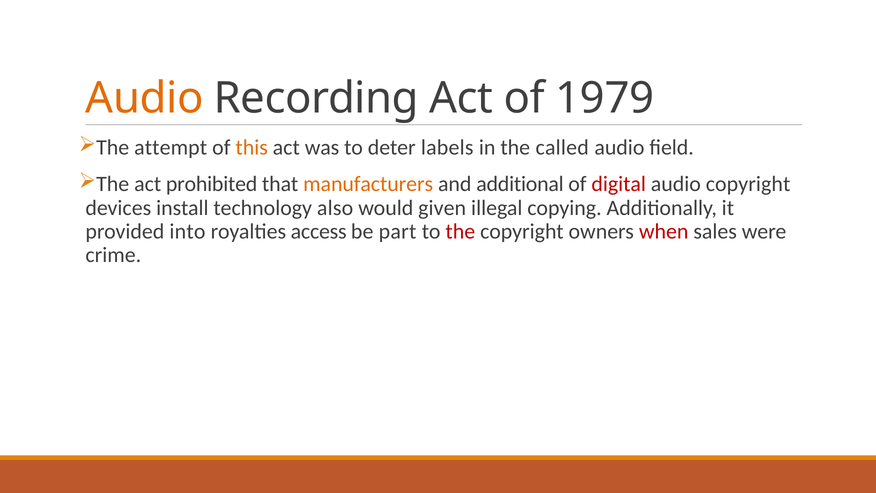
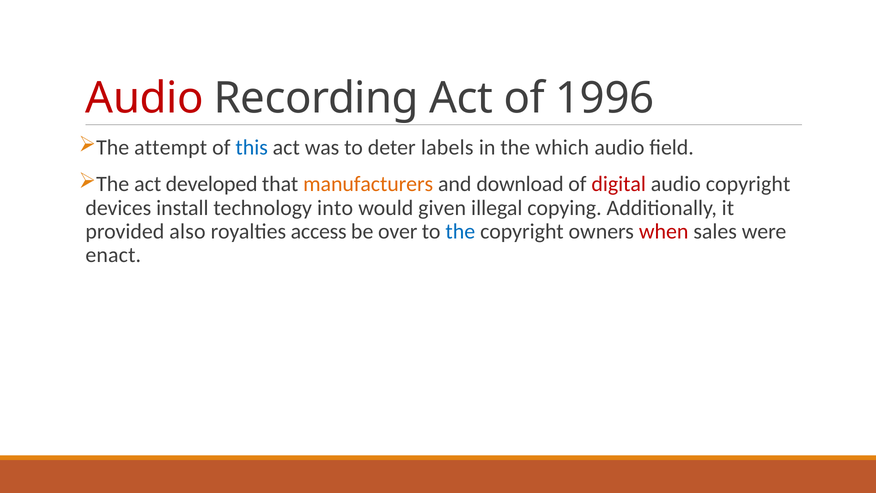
Audio colour: orange -> red (145, 98)
1979: 1979 -> 1996 (605, 98)
this colour: orange -> blue (252, 148)
called: called -> which (562, 148)
prohibited: prohibited -> developed (212, 184)
additional: additional -> download (520, 184)
also: also -> into (335, 208)
into: into -> also (187, 231)
part: part -> over (398, 231)
the colour: red -> blue (460, 231)
crime: crime -> enact (113, 255)
